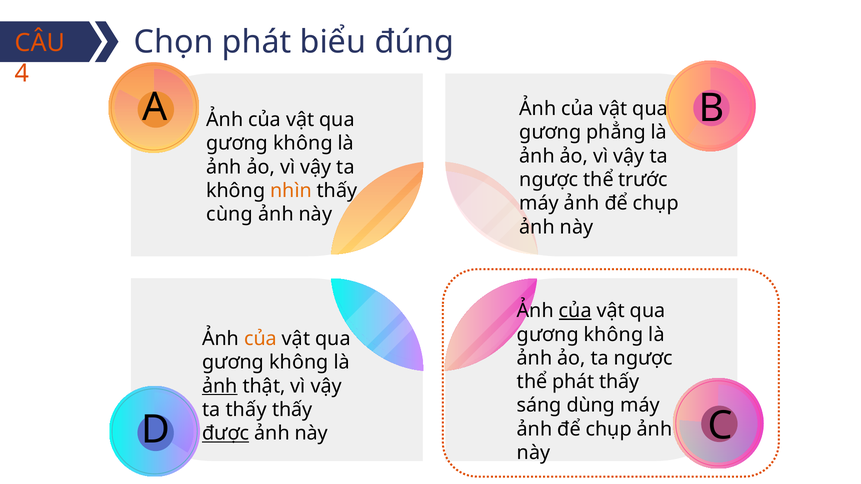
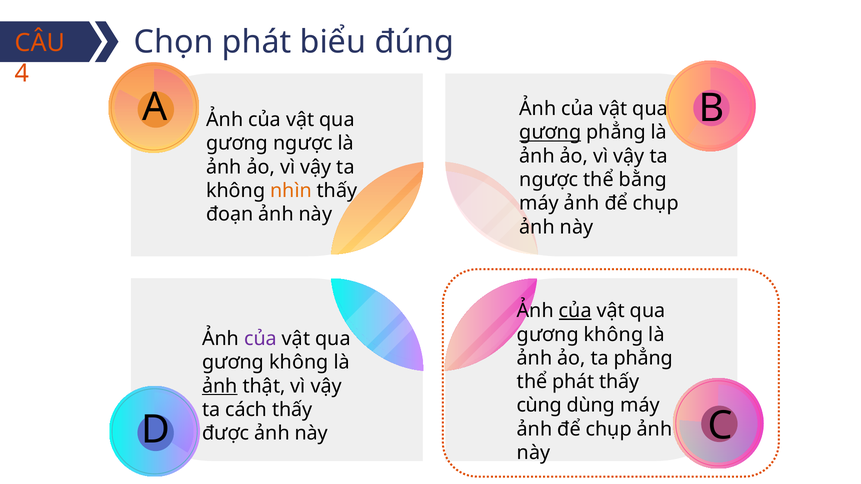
gương underline: none -> present (550, 133)
không: không -> ngược (303, 143)
trước: trước -> bằng (643, 180)
cùng: cùng -> đoạn (230, 214)
của colour: orange -> purple (261, 339)
ảo ta ngược: ngược -> phẳng (643, 358)
sáng: sáng -> cùng (539, 406)
ta thấy: thấy -> cách (246, 410)
được underline: present -> none (226, 434)
